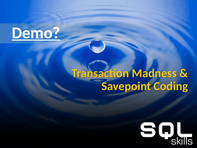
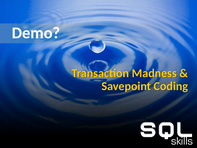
Demo underline: present -> none (36, 33)
